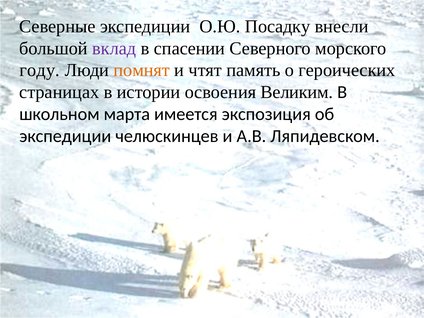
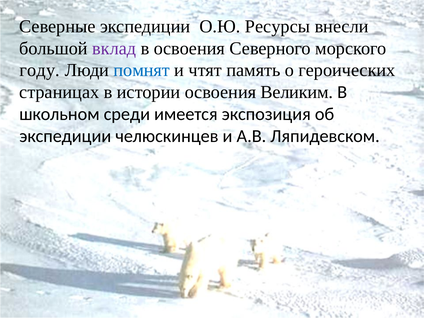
Посадку: Посадку -> Ресурсы (278, 26)
в спасении: спасении -> освоения (189, 48)
помнят colour: orange -> blue (142, 70)
марта: марта -> среди (127, 114)
